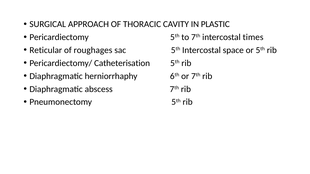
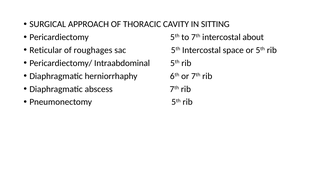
PLASTIC: PLASTIC -> SITTING (215, 24)
times: times -> about (253, 37)
Catheterisation: Catheterisation -> Intraabdominal (122, 63)
